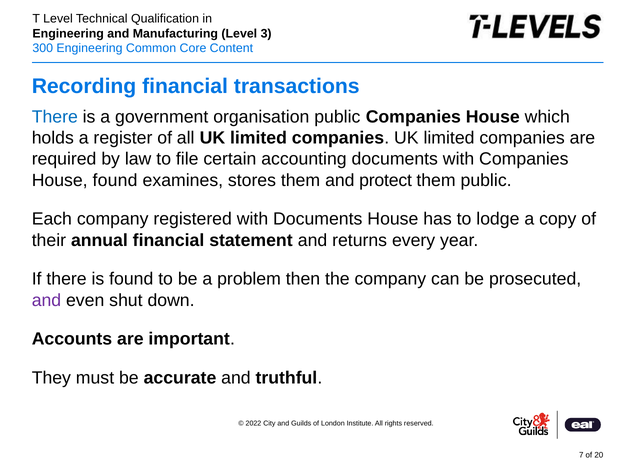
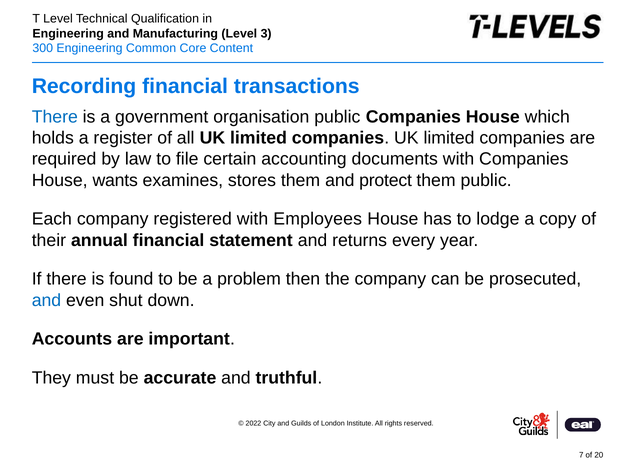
House found: found -> wants (115, 180)
with Documents: Documents -> Employees (318, 219)
and colour: purple -> blue (46, 300)
